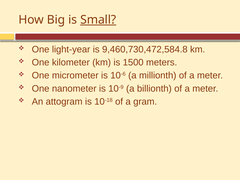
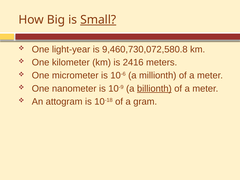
9,460,730,472,584.8: 9,460,730,472,584.8 -> 9,460,730,072,580.8 (145, 49)
1500: 1500 -> 2416 (133, 62)
billionth underline: none -> present (154, 89)
